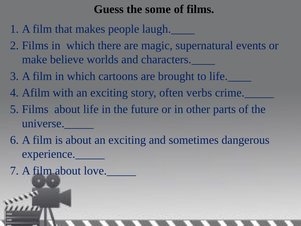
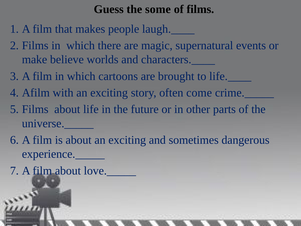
verbs: verbs -> come (199, 93)
